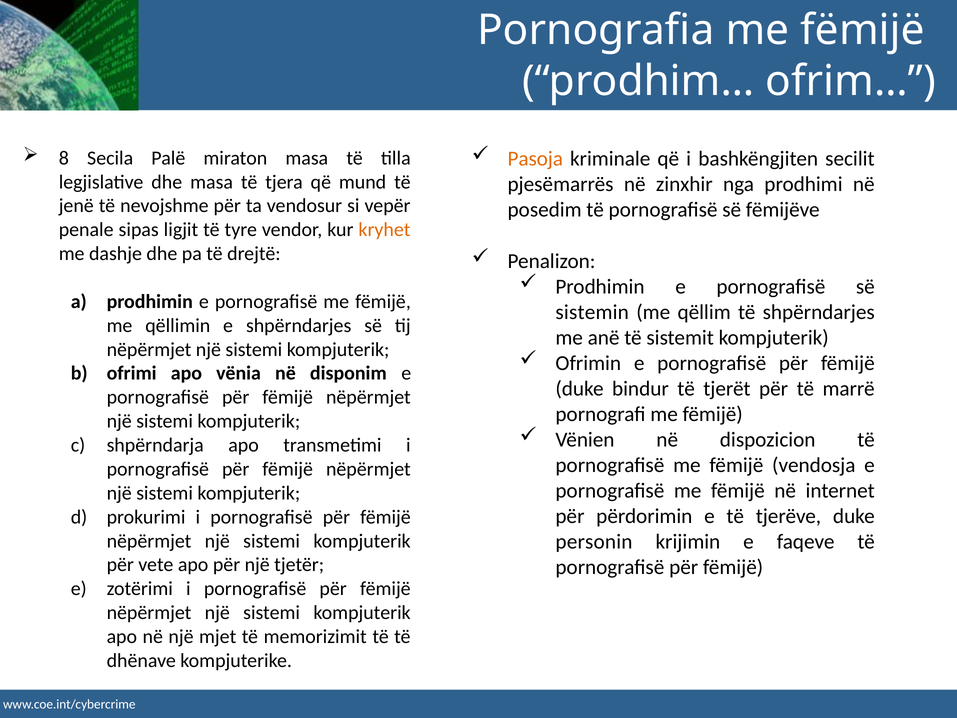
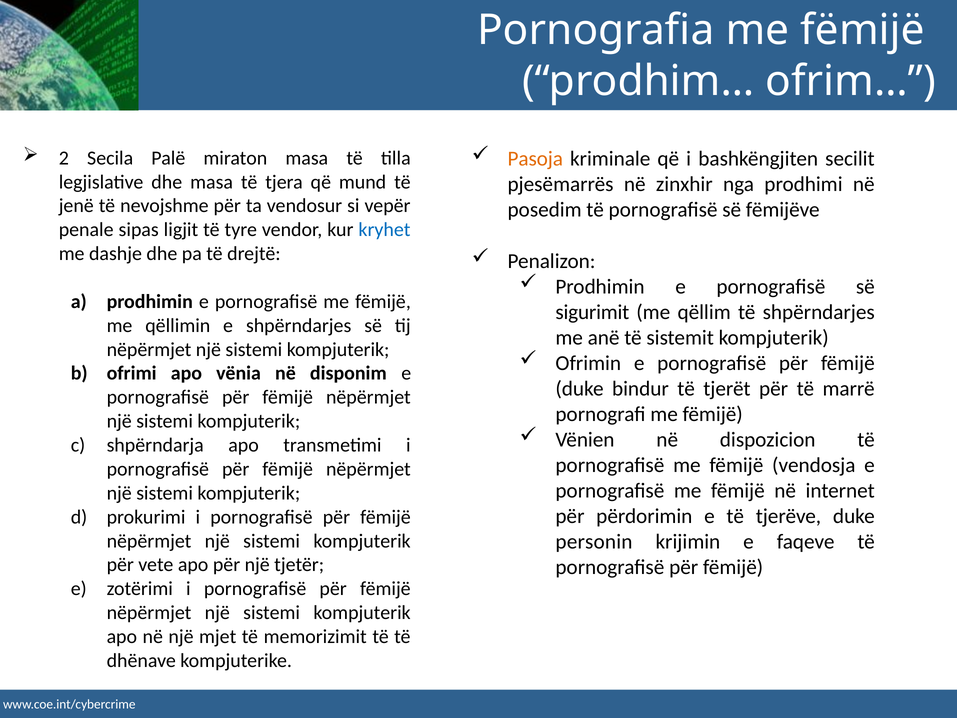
8: 8 -> 2 (64, 158)
kryhet colour: orange -> blue (384, 230)
sistemin: sistemin -> sigurimit (592, 312)
